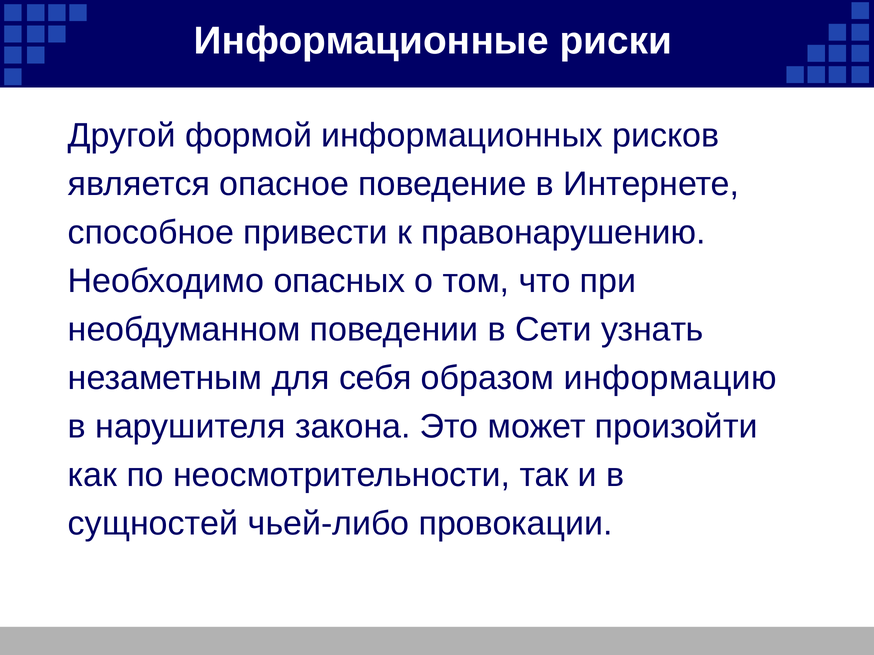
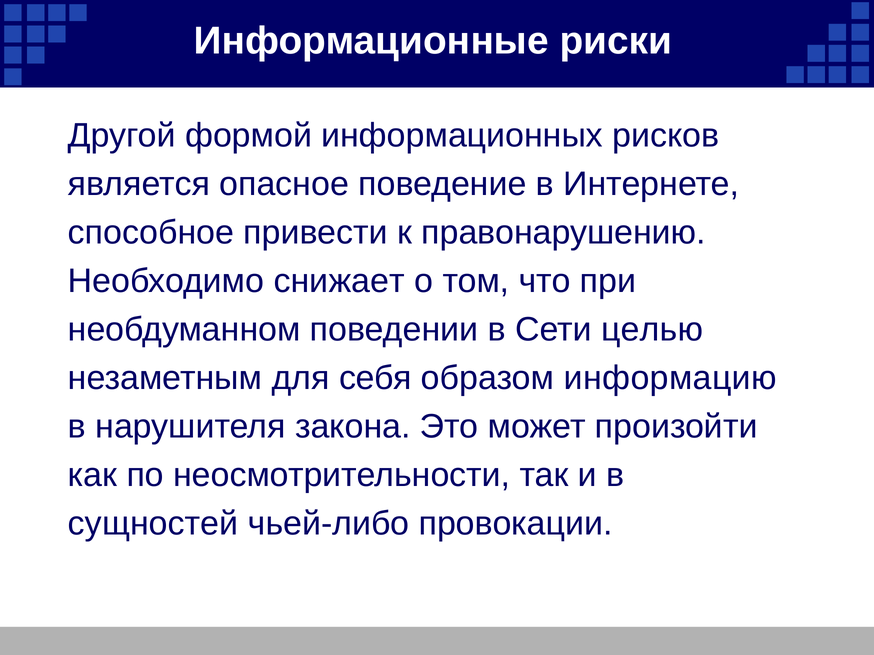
опасных: опасных -> снижает (339, 281)
узнать: узнать -> целью (652, 330)
